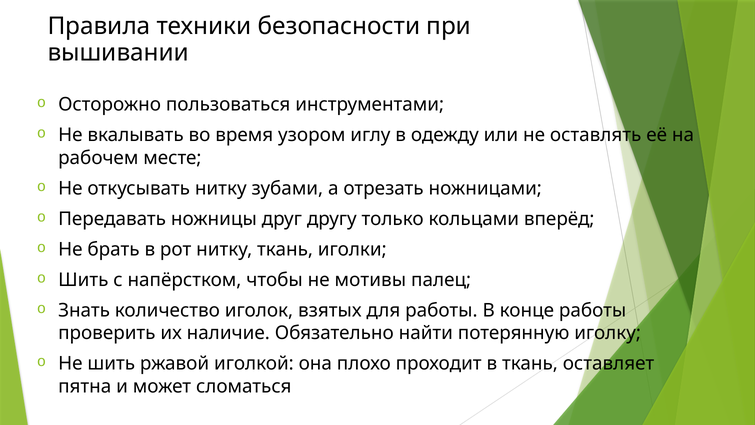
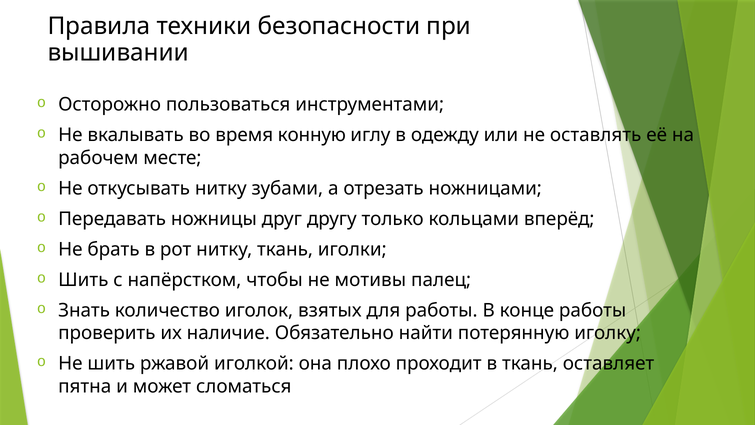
узором: узором -> конную (312, 135)
